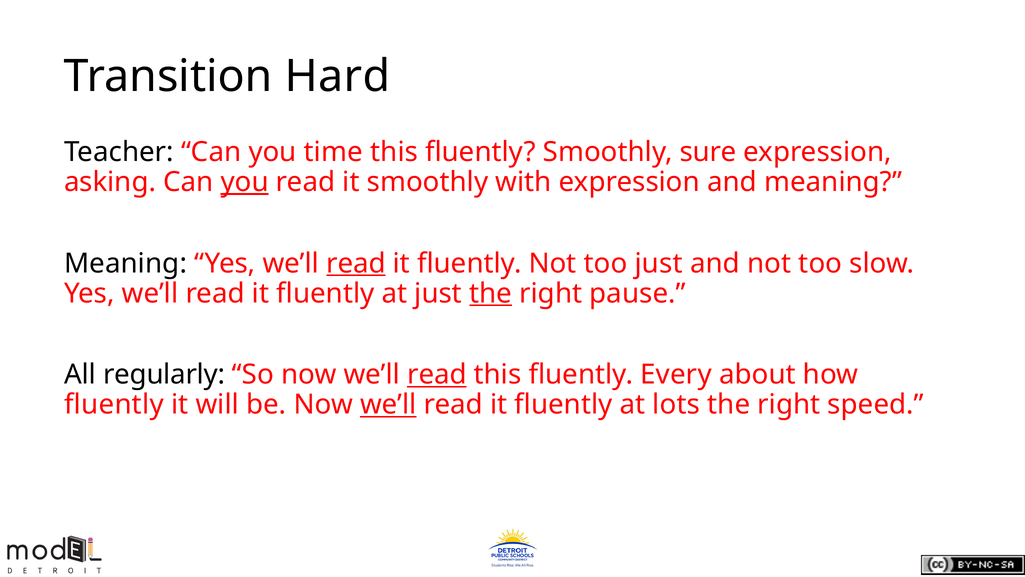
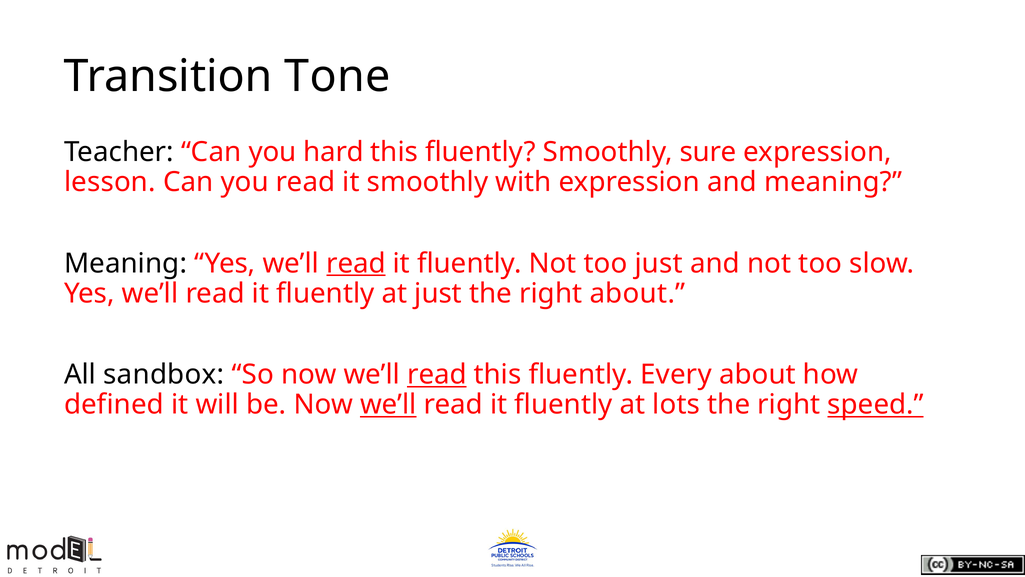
Hard: Hard -> Tone (338, 76)
time: time -> hard (334, 152)
asking: asking -> lesson (110, 182)
you underline: present -> none (245, 182)
the underline: present -> none (491, 293)
right pause: pause -> about (637, 293)
regularly: regularly -> sandbox (164, 374)
fluently: fluently -> defined (114, 404)
speed underline: none -> present (876, 404)
